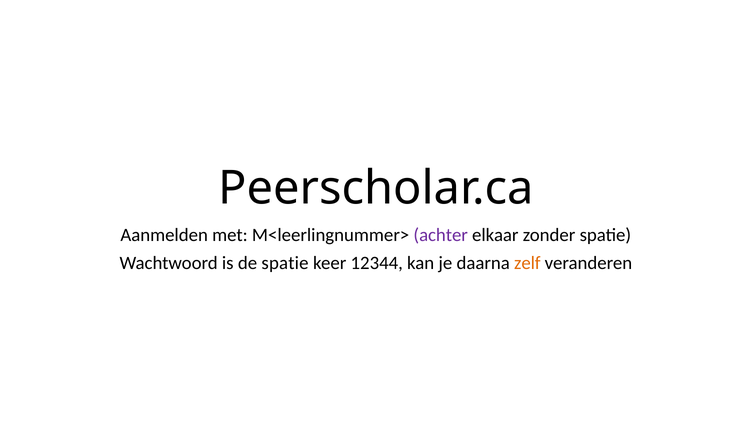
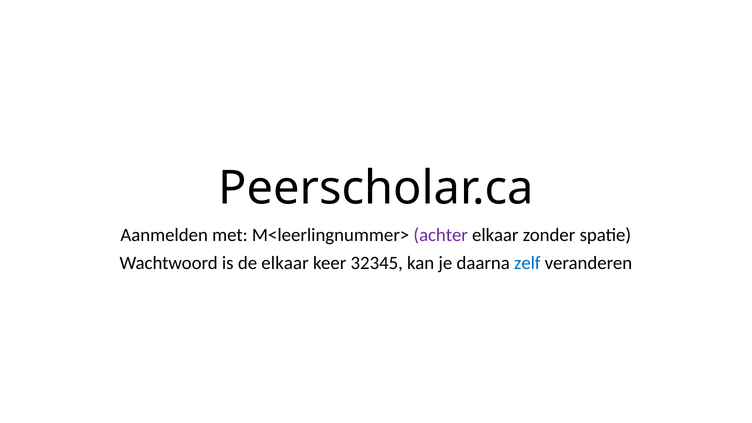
de spatie: spatie -> elkaar (285, 263)
12344: 12344 -> 32345 (377, 263)
zelf colour: orange -> blue (527, 263)
